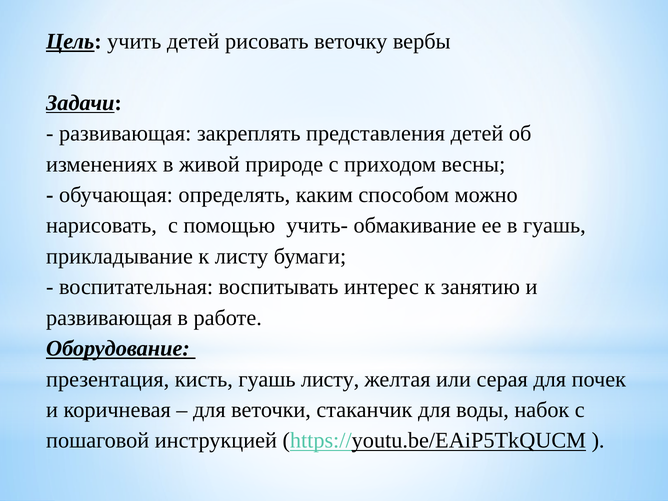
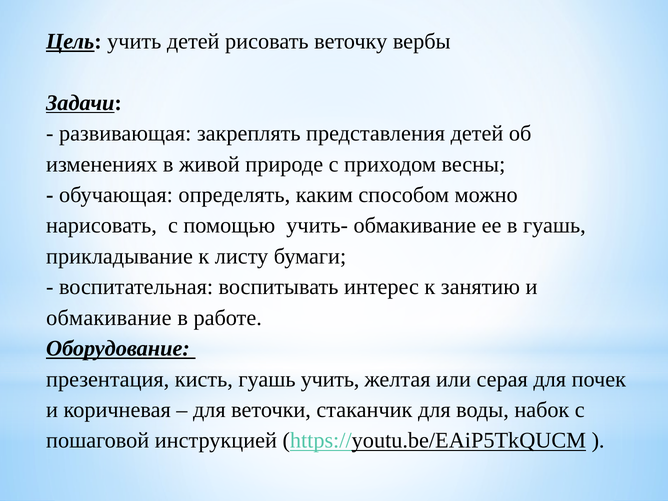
развивающая: развивающая -> обмакивание (109, 318)
гуашь листу: листу -> учить (330, 379)
